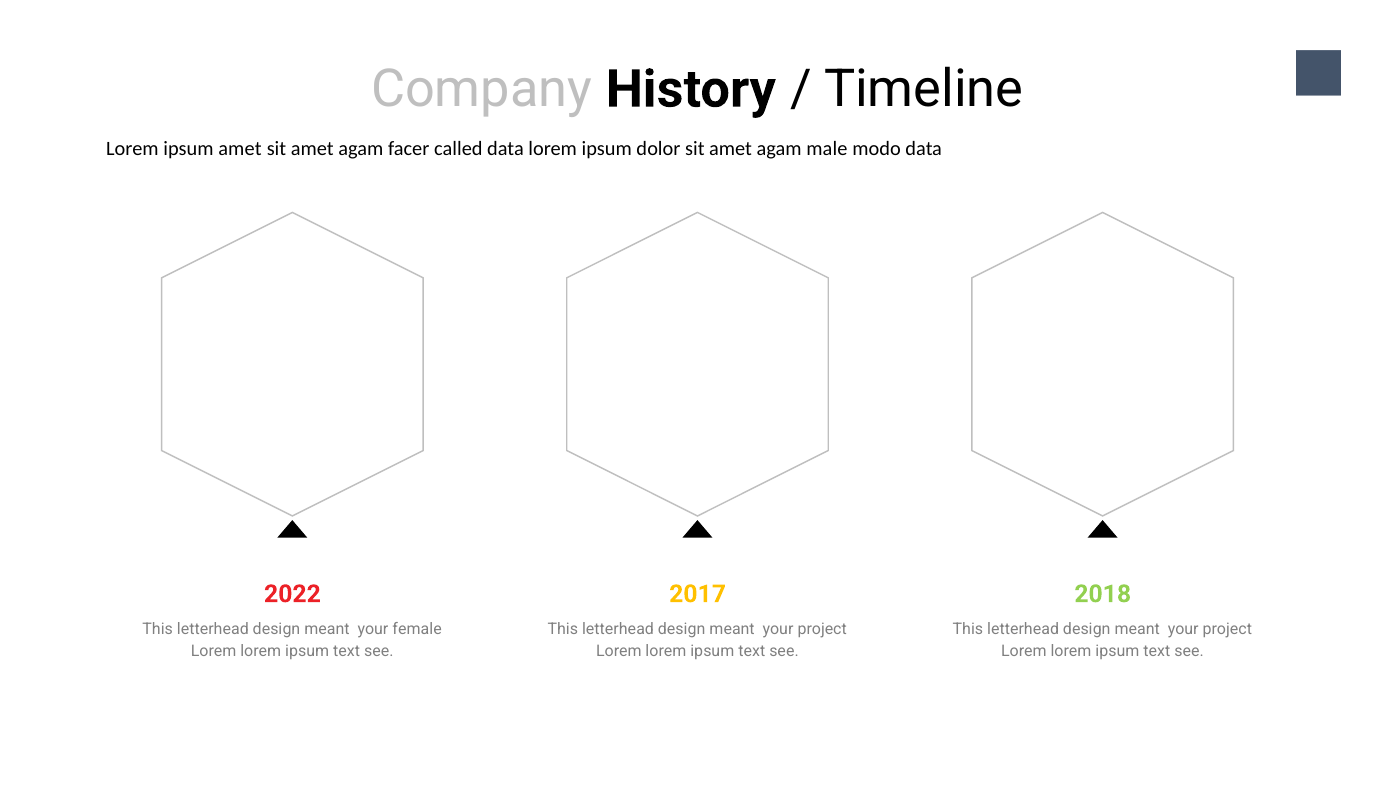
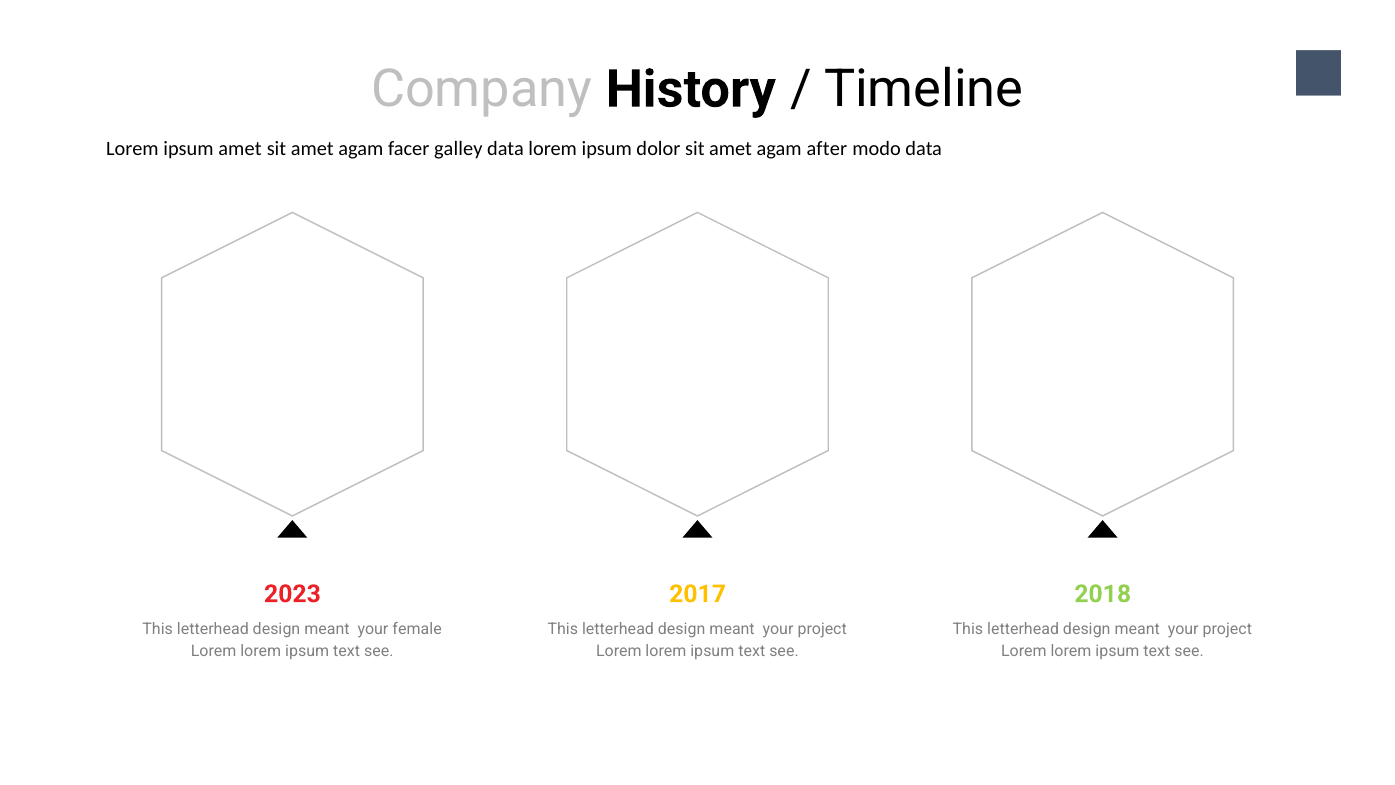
called: called -> galley (458, 149)
male: male -> after (827, 149)
2022: 2022 -> 2023 (292, 594)
